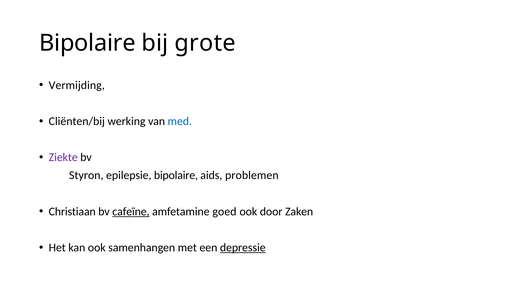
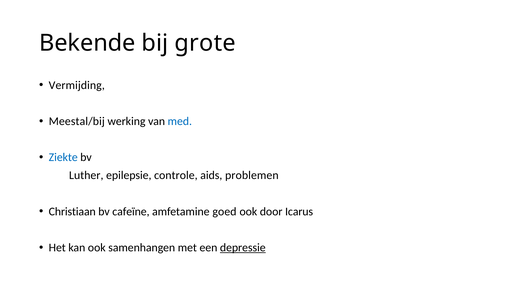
Bipolaire: Bipolaire -> Bekende (87, 43)
Cliënten/bij: Cliënten/bij -> Meestal/bij (77, 121)
Ziekte colour: purple -> blue (63, 157)
Styron: Styron -> Luther (86, 175)
epilepsie bipolaire: bipolaire -> controle (176, 175)
cafeïne underline: present -> none (131, 211)
Zaken: Zaken -> Icarus (299, 211)
